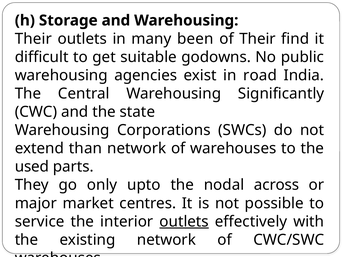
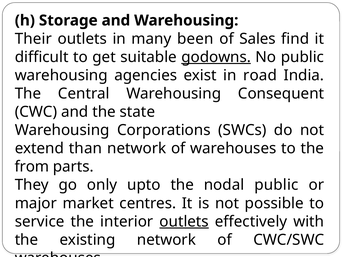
of Their: Their -> Sales (258, 39)
godowns underline: none -> present (216, 57)
Significantly: Significantly -> Consequent (281, 93)
used: used -> from (32, 166)
nodal across: across -> public (276, 185)
